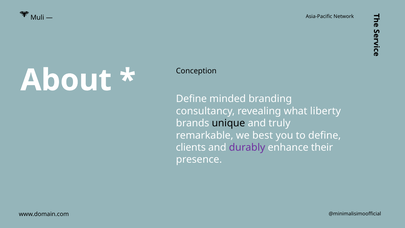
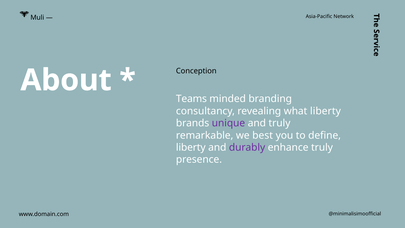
Define: Define -> Teams (191, 99)
unique colour: black -> purple (228, 123)
clients: clients -> liberty (191, 147)
enhance their: their -> truly (322, 147)
